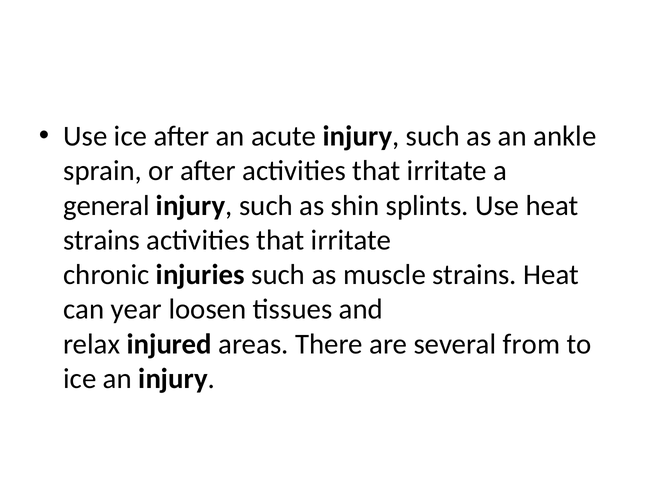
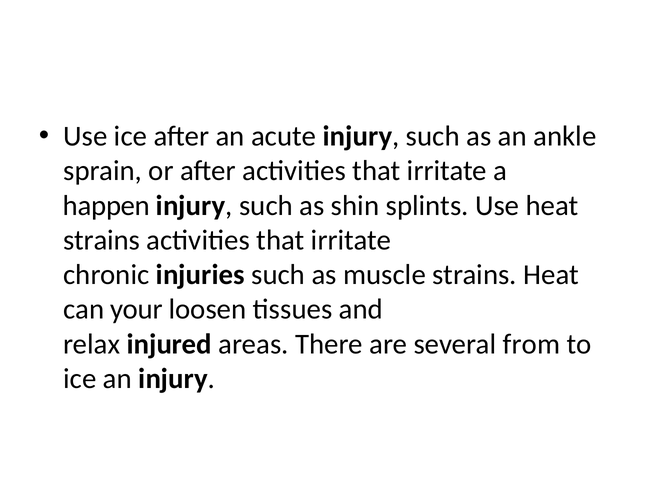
general: general -> happen (106, 205)
year: year -> your (136, 309)
